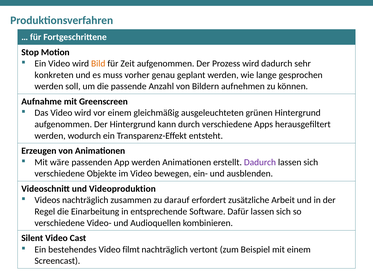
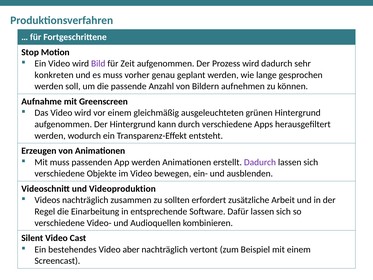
Bild colour: orange -> purple (98, 64)
Mit wäre: wäre -> muss (60, 162)
darauf: darauf -> sollten (177, 200)
filmt: filmt -> aber (131, 249)
